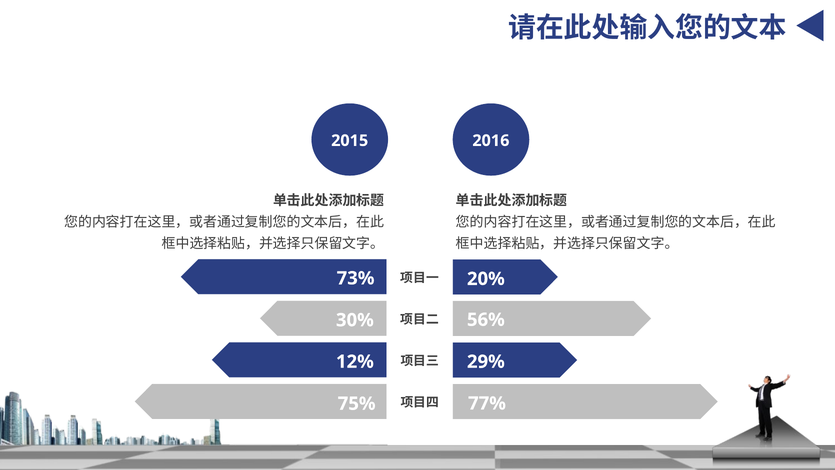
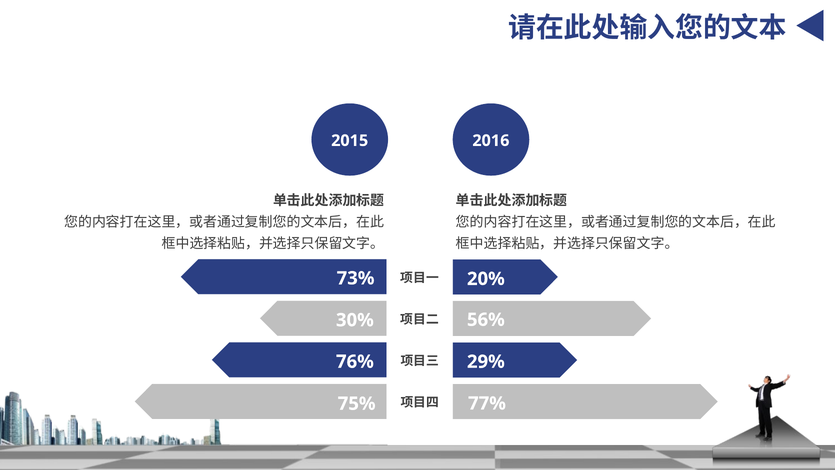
12%: 12% -> 76% (355, 362)
